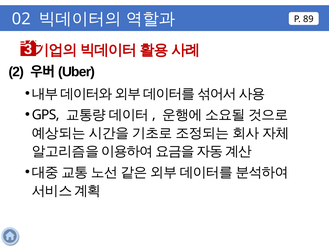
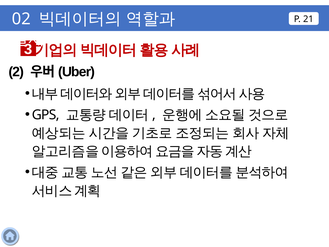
89: 89 -> 21 (308, 19)
